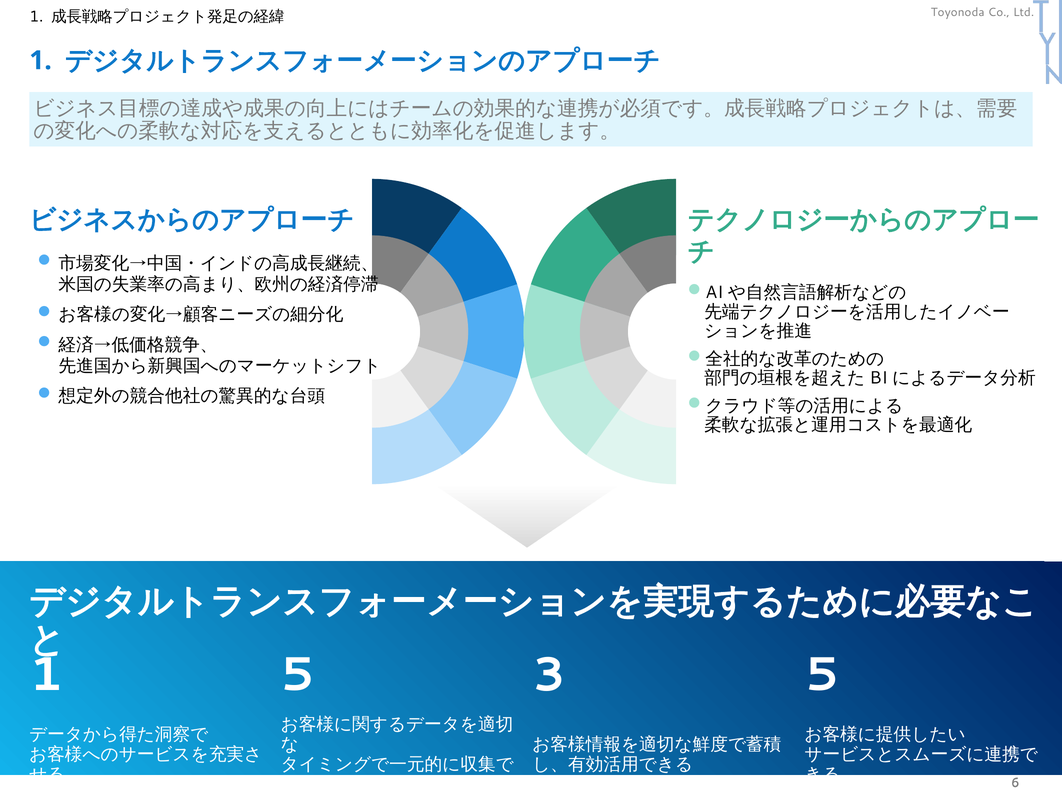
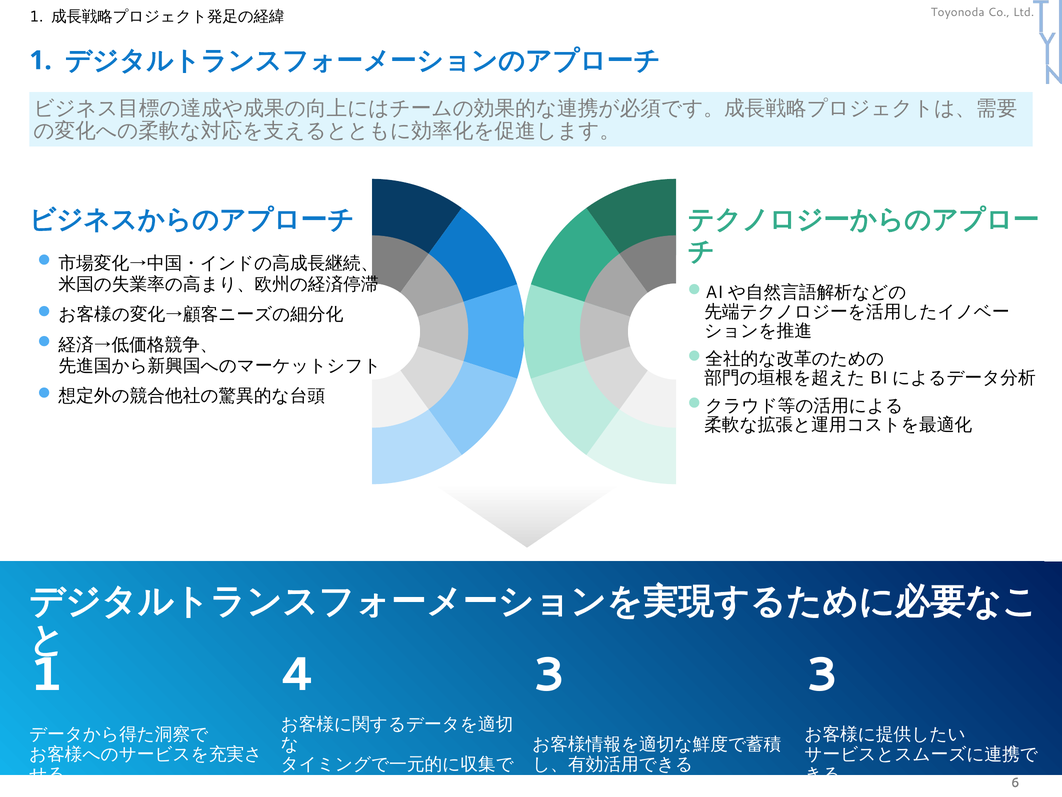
1 5: 5 -> 4 (298, 674)
3 5: 5 -> 3 (822, 674)
